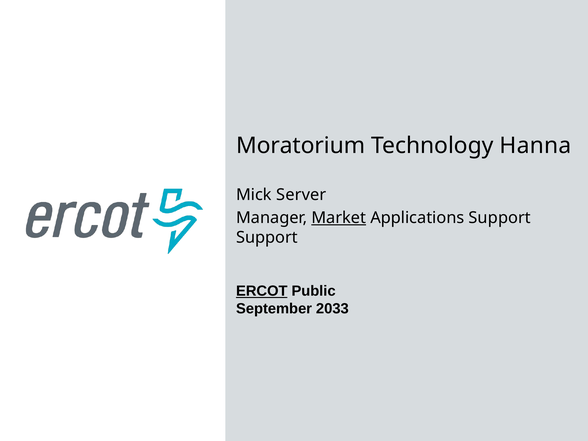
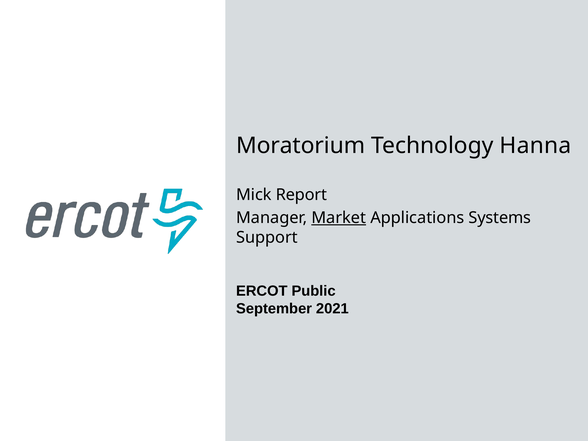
Server: Server -> Report (301, 195)
Applications Support: Support -> Systems (500, 218)
ERCOT underline: present -> none (262, 291)
2033: 2033 -> 2021 (332, 309)
